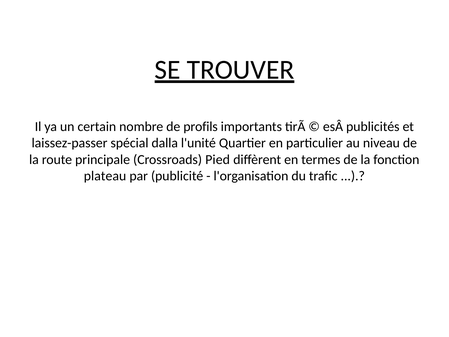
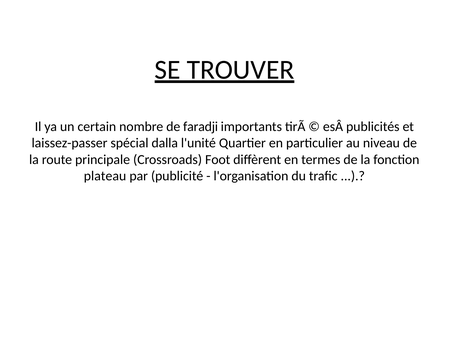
profils: profils -> faradji (201, 126)
Pied: Pied -> Foot (218, 159)
